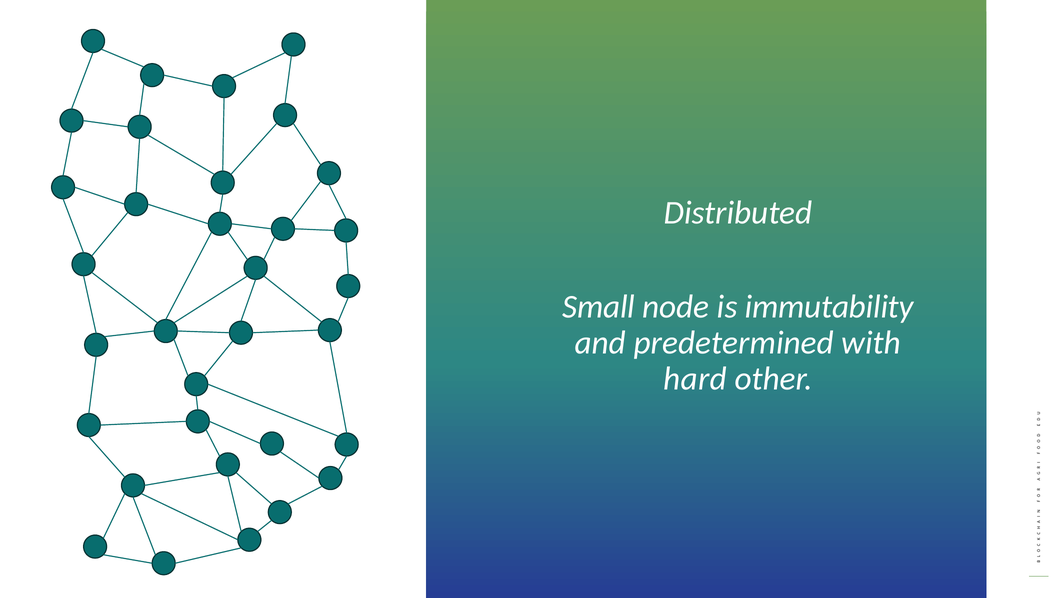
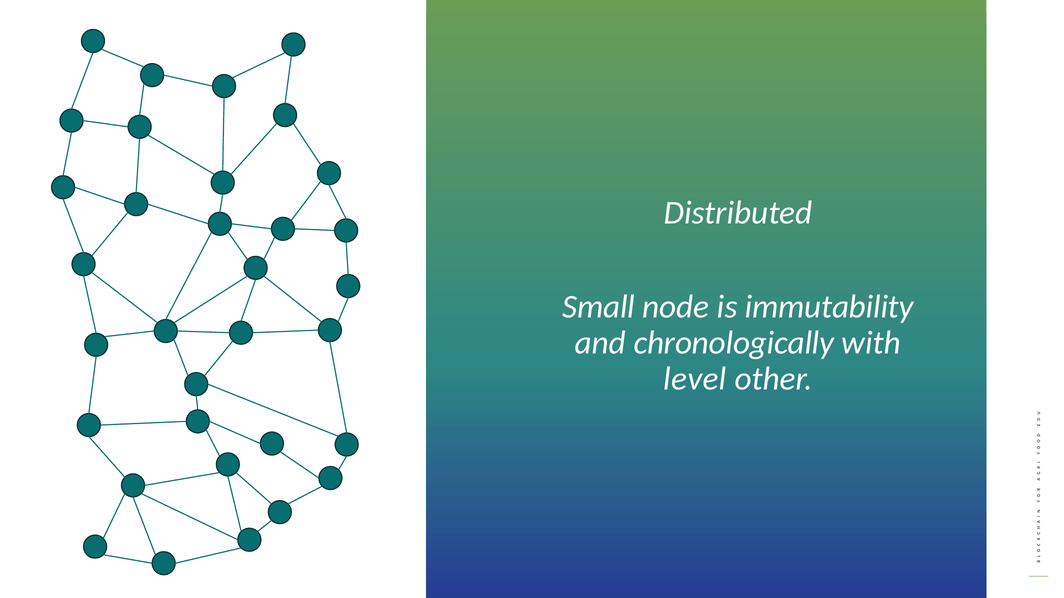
predetermined: predetermined -> chronologically (734, 343)
hard: hard -> level (695, 379)
